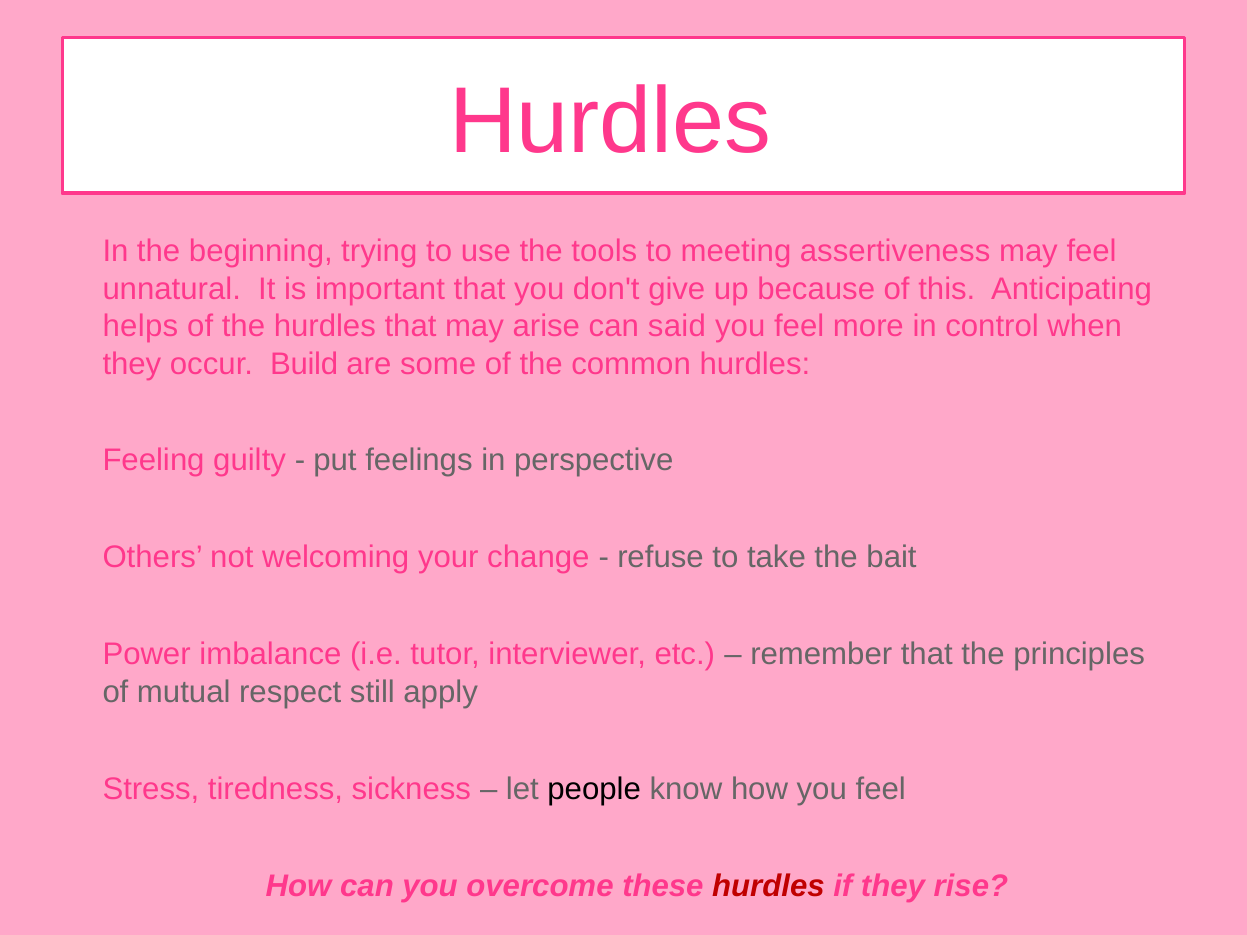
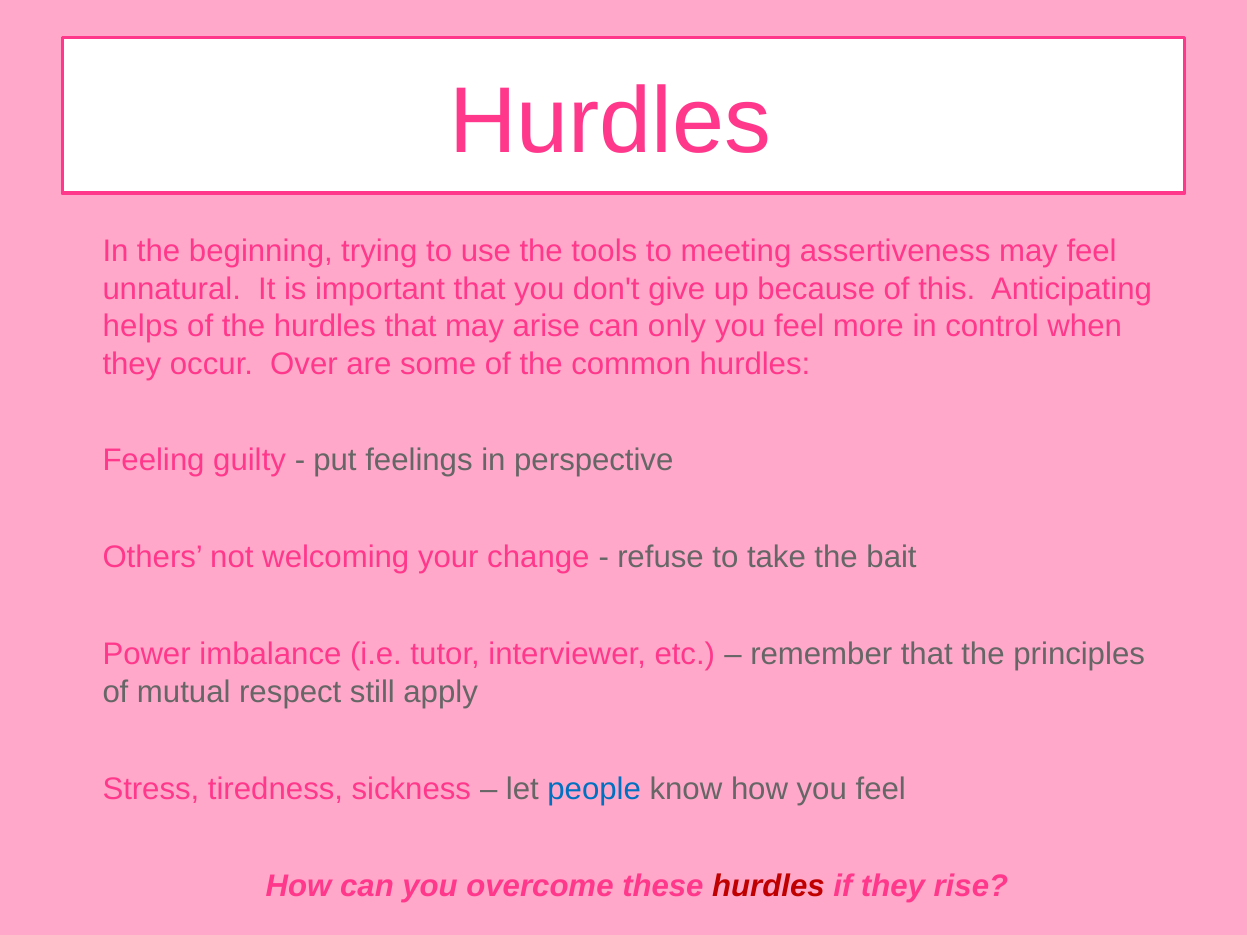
said: said -> only (677, 326)
Build: Build -> Over (304, 364)
people colour: black -> blue (594, 789)
